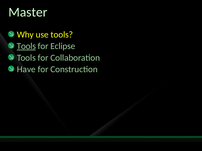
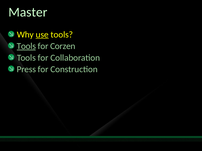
use underline: none -> present (42, 35)
Eclipse: Eclipse -> Corzen (63, 46)
Have: Have -> Press (26, 70)
